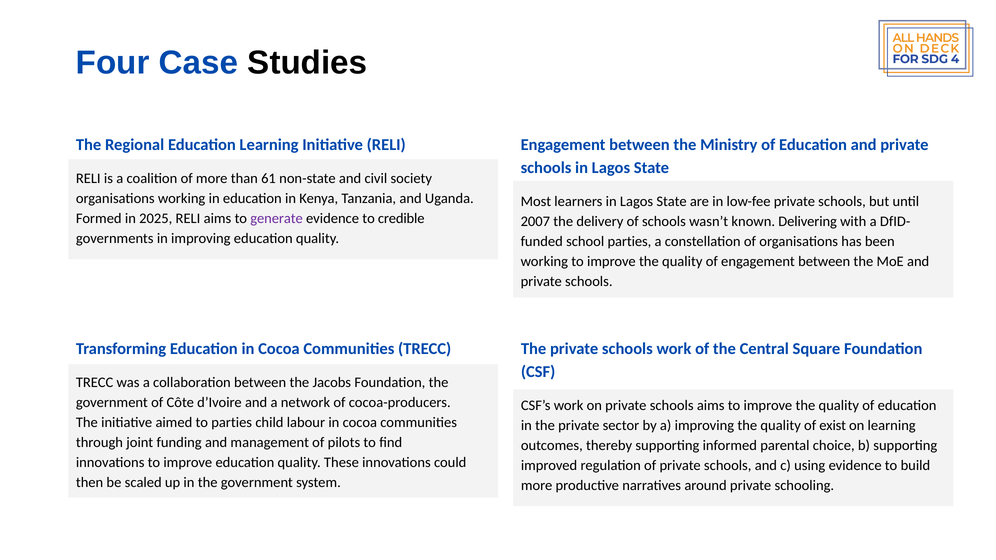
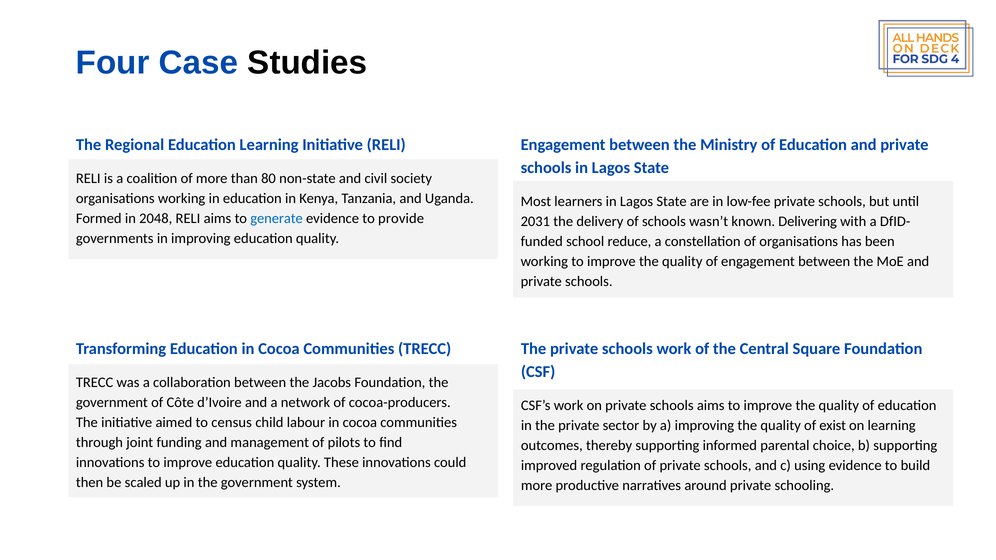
61: 61 -> 80 (268, 178)
2025: 2025 -> 2048 (156, 218)
generate colour: purple -> blue (277, 218)
credible: credible -> provide (401, 218)
2007: 2007 -> 2031 (535, 221)
school parties: parties -> reduce (629, 241)
to parties: parties -> census (232, 423)
